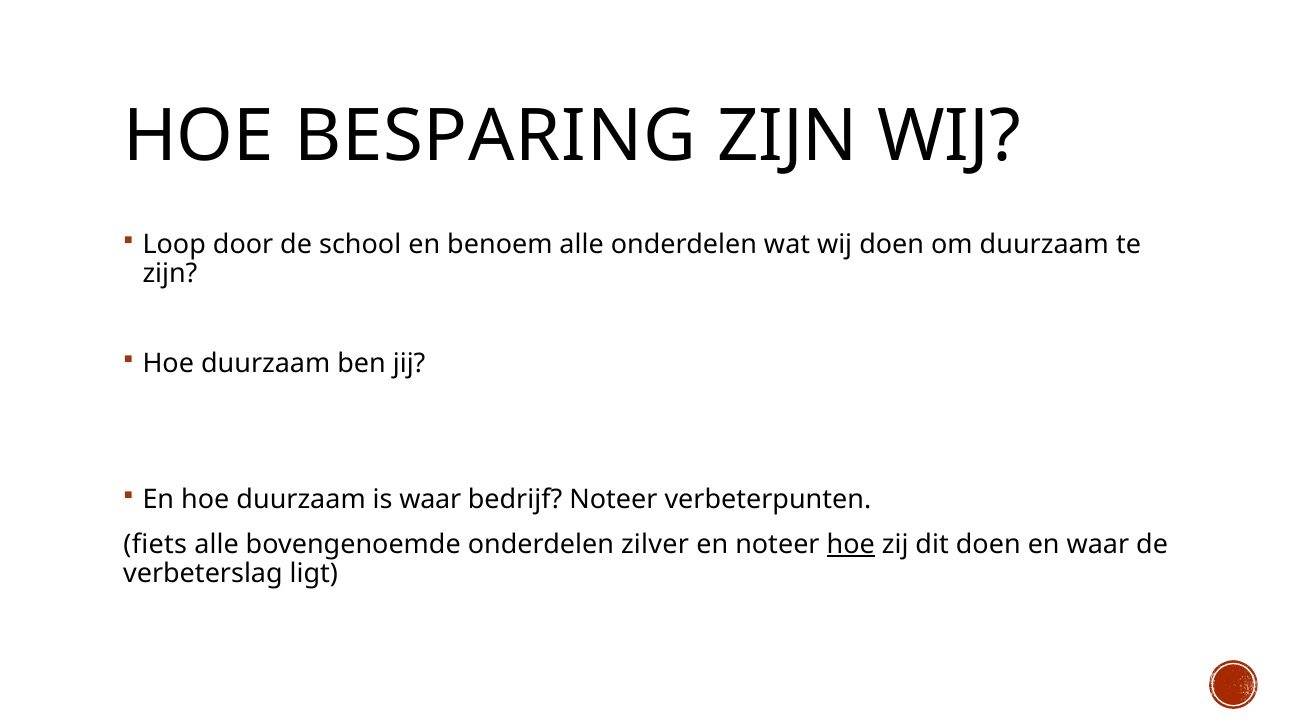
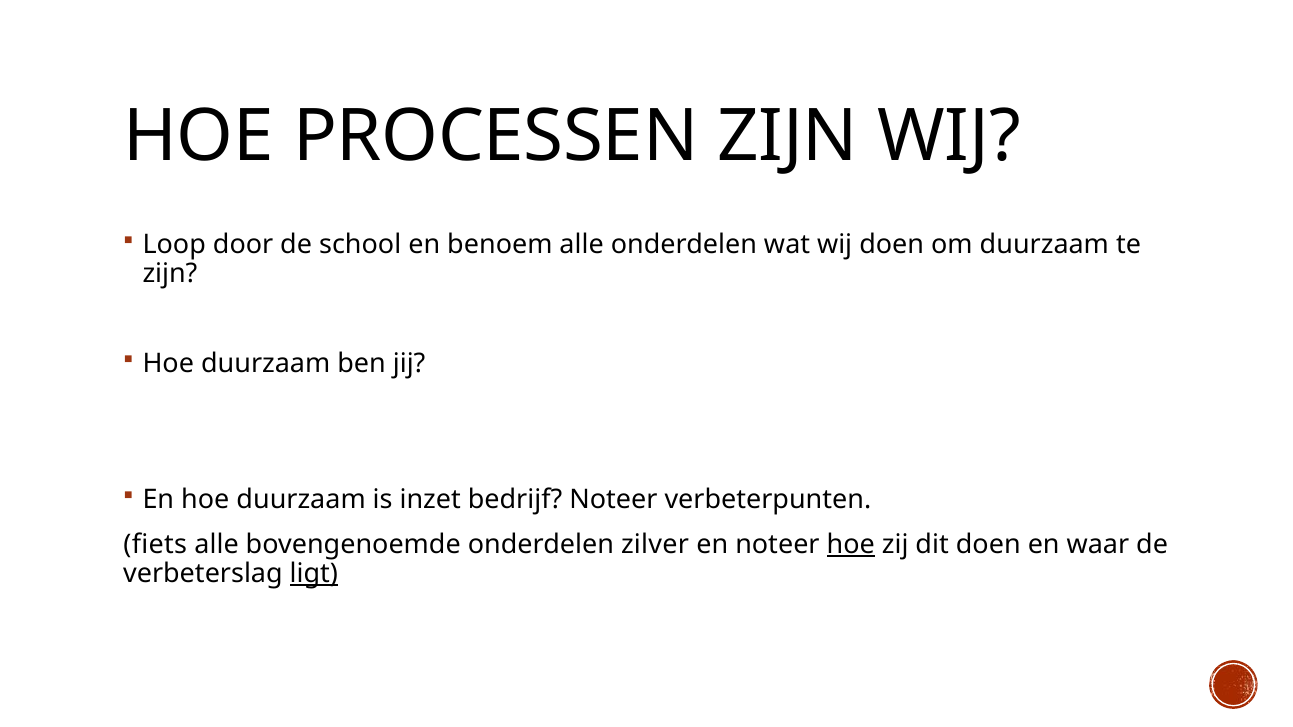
BESPARING: BESPARING -> PROCESSEN (496, 136)
is waar: waar -> inzet (430, 500)
ligt underline: none -> present (314, 574)
